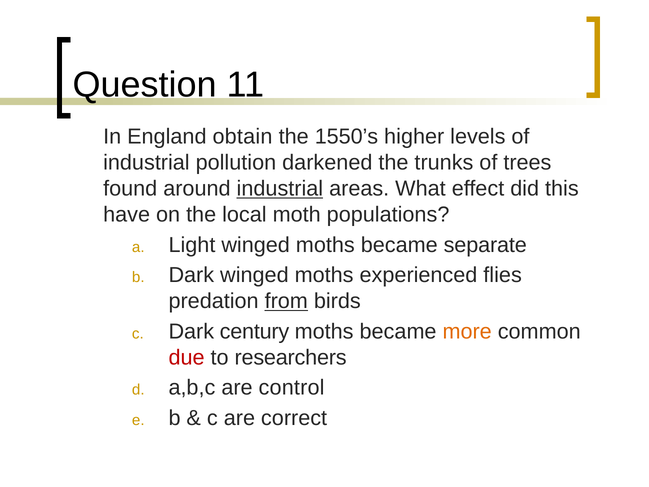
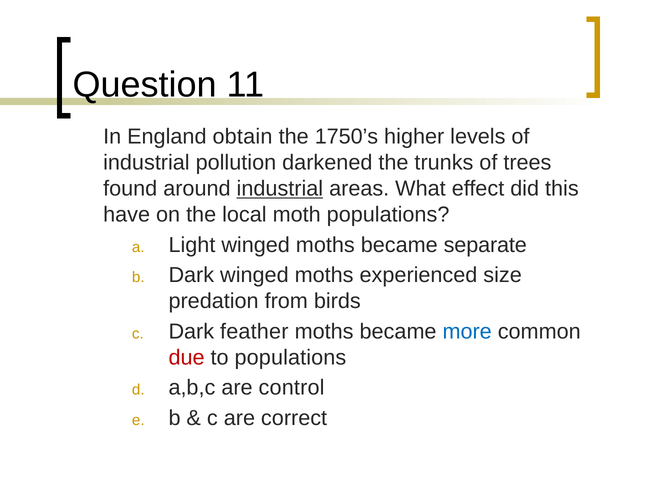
1550’s: 1550’s -> 1750’s (346, 137)
flies: flies -> size (503, 275)
from underline: present -> none (286, 301)
century: century -> feather (254, 331)
more colour: orange -> blue (467, 331)
to researchers: researchers -> populations (290, 357)
